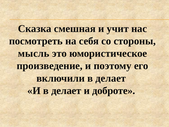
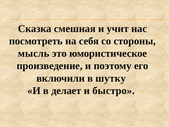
включили в делает: делает -> шутку (111, 78)
доброте: доброте -> быстро (114, 90)
